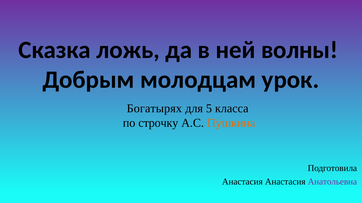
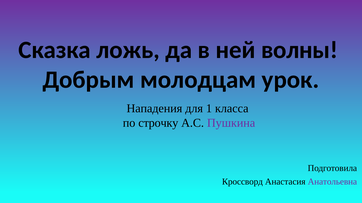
Богатырях: Богатырях -> Нападения (154, 109)
5: 5 -> 1 (209, 109)
Пушкина colour: orange -> purple (231, 123)
Анастасия: Анастасия -> Кроссворд (242, 182)
